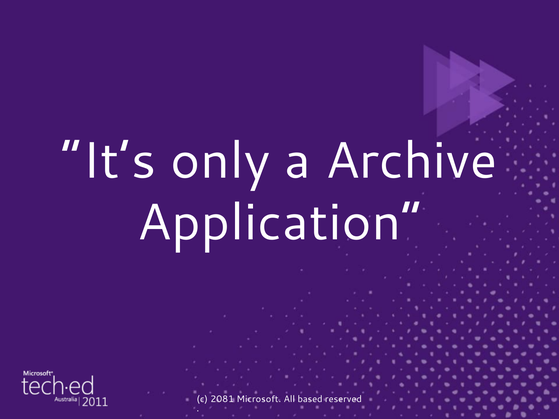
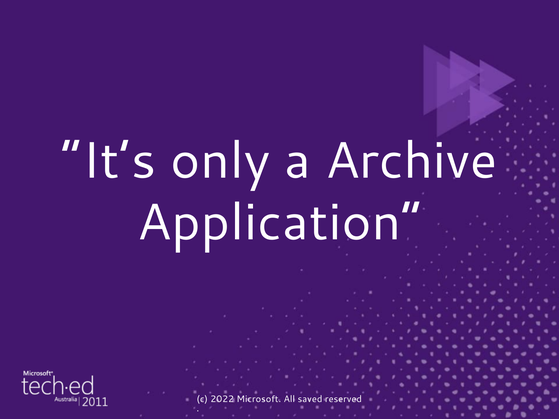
2081: 2081 -> 2022 (222, 399)
based: based -> saved (310, 399)
